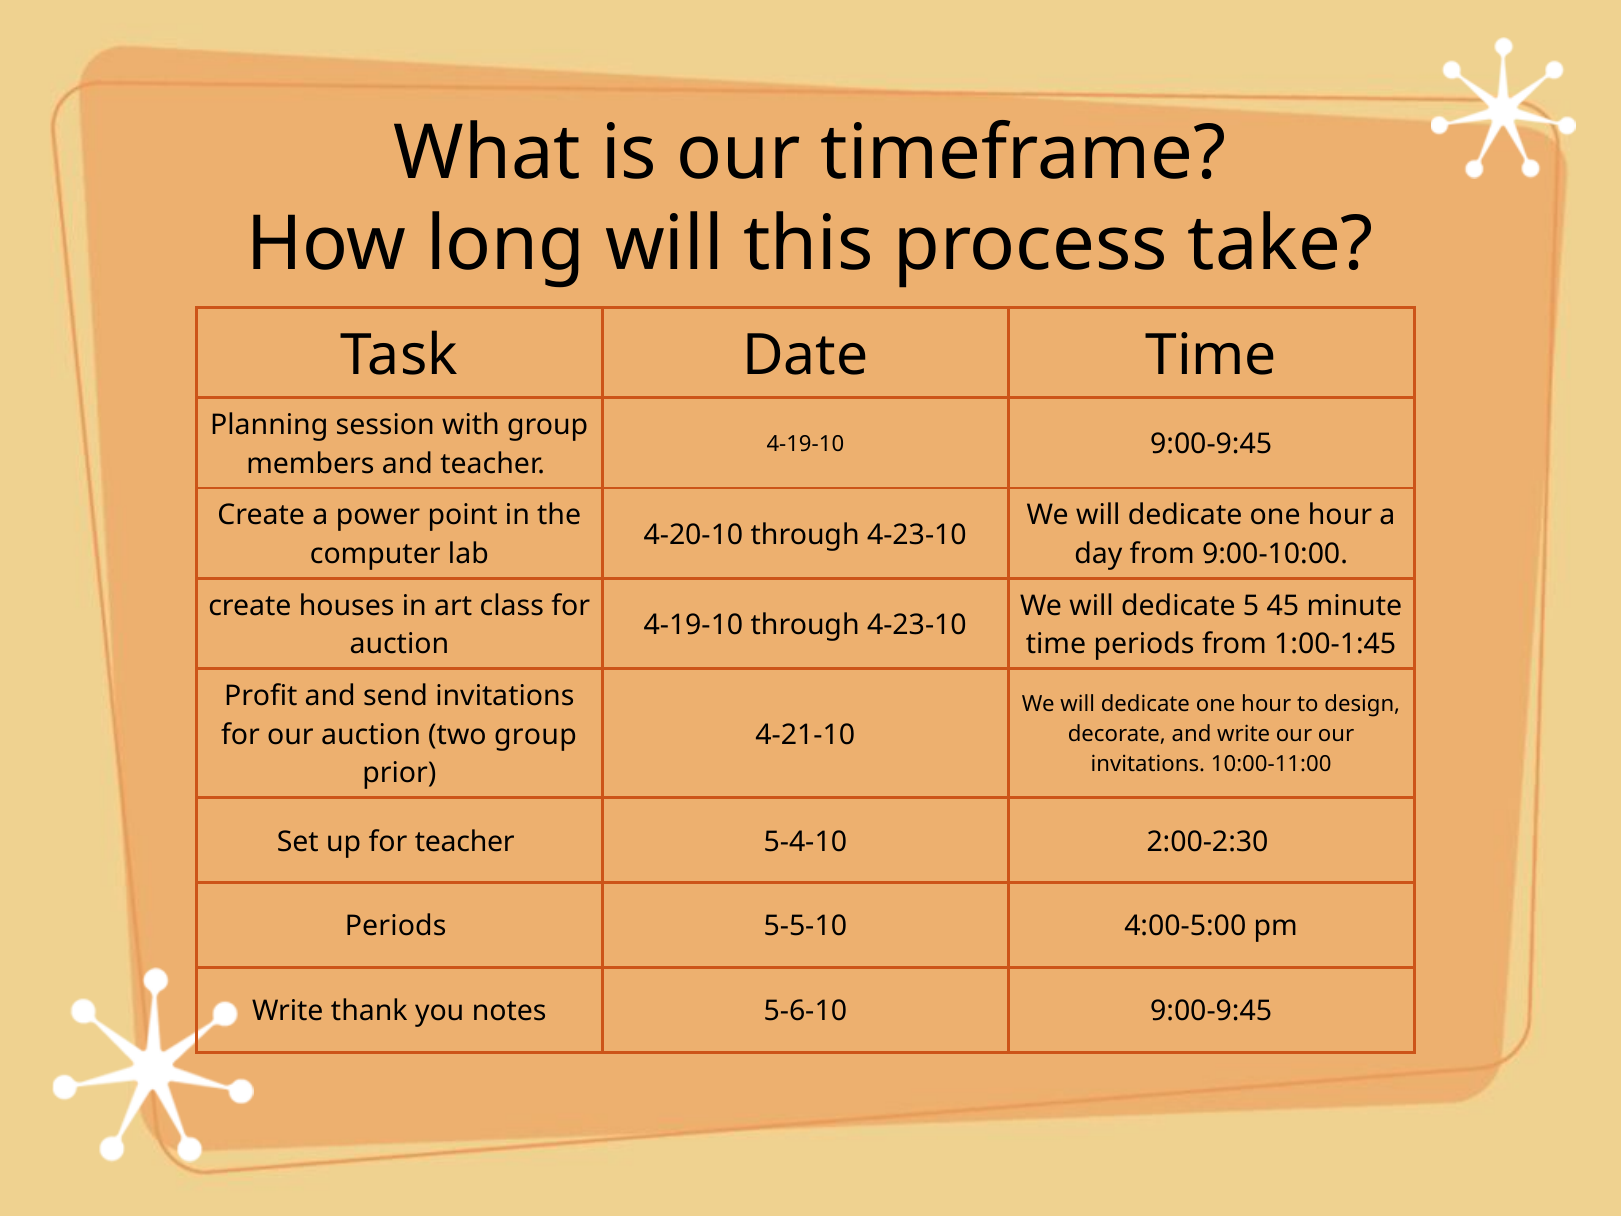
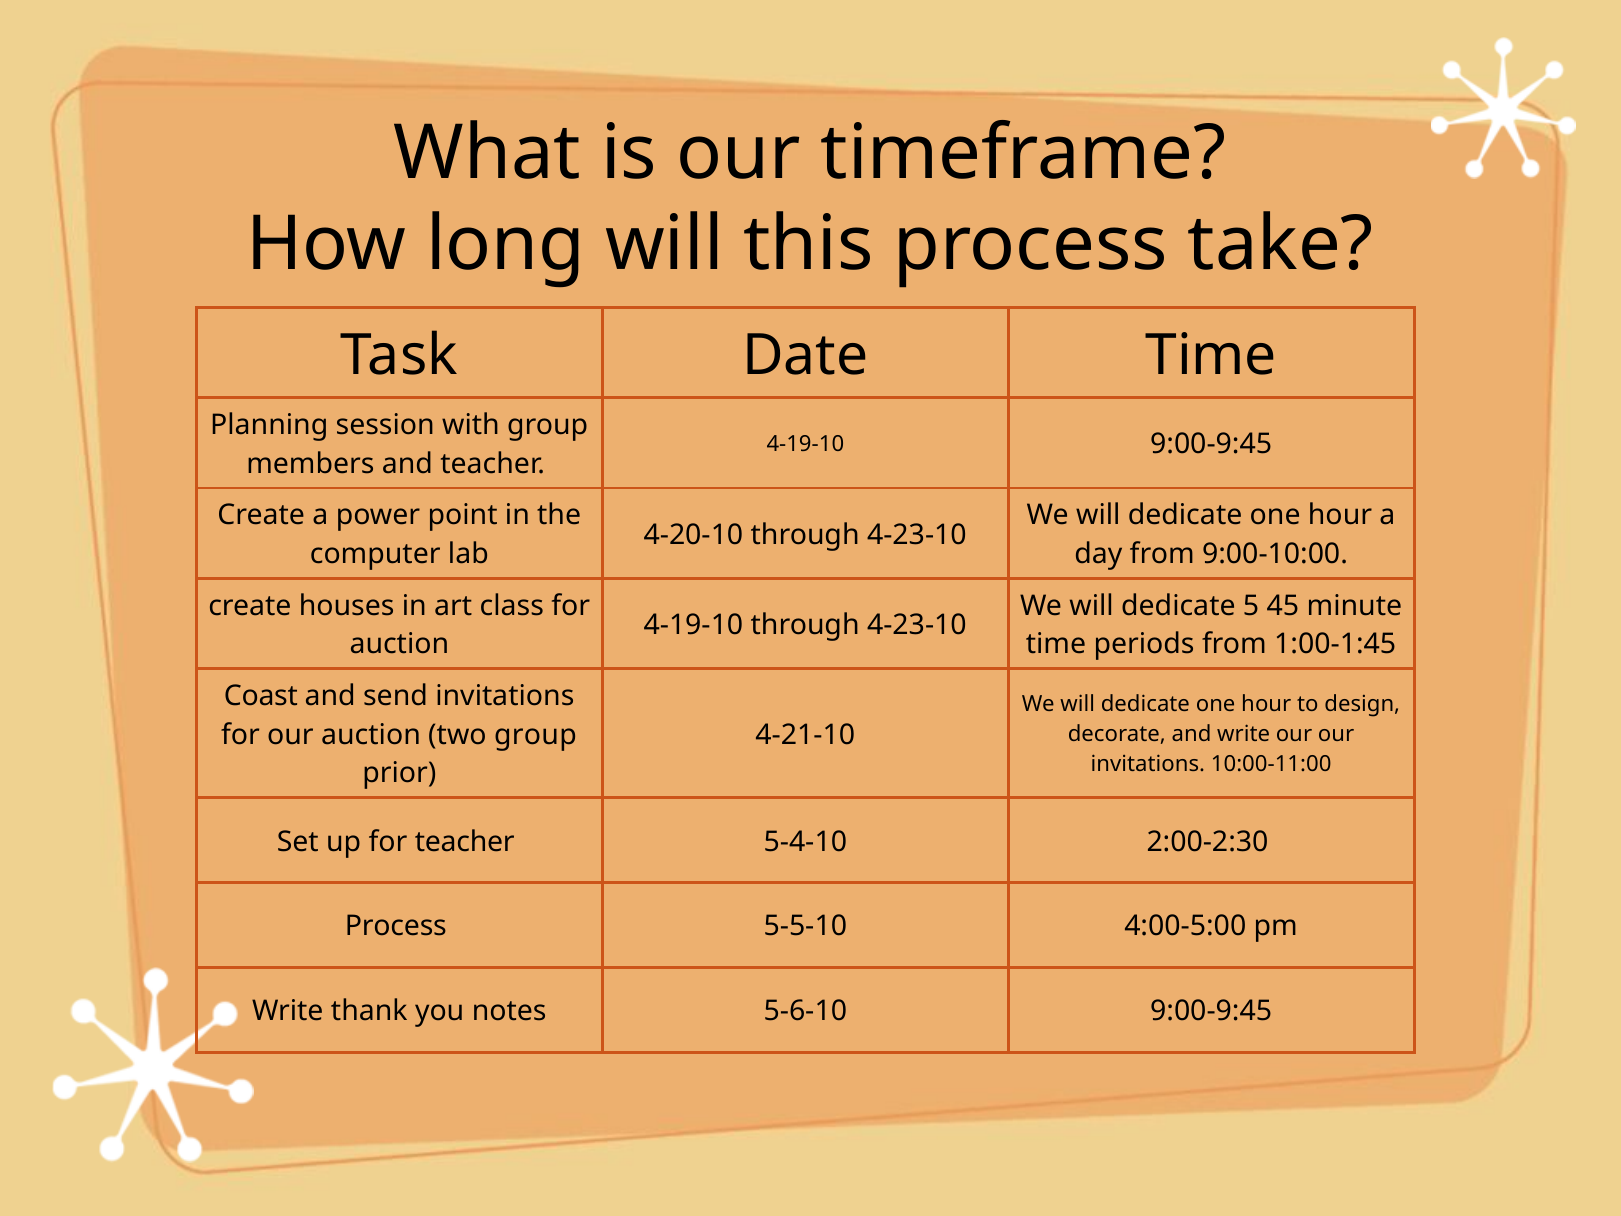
Profit: Profit -> Coast (261, 696)
Periods: Periods -> Process (396, 926)
